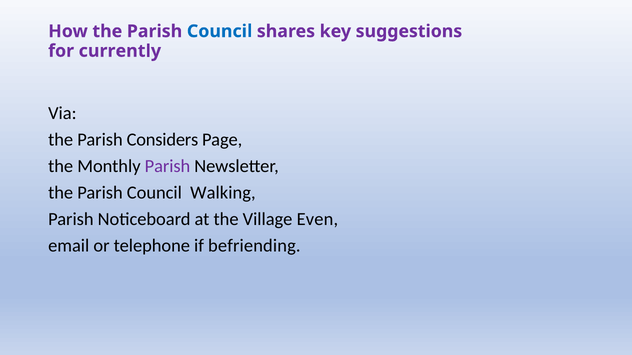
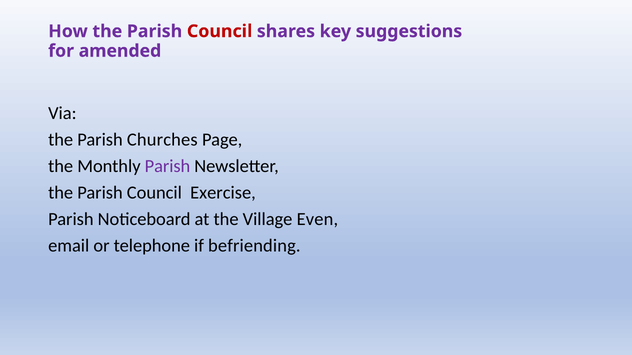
Council colour: blue -> red (220, 31)
currently: currently -> amended (120, 51)
Considers: Considers -> Churches (162, 140)
Walking: Walking -> Exercise (223, 193)
